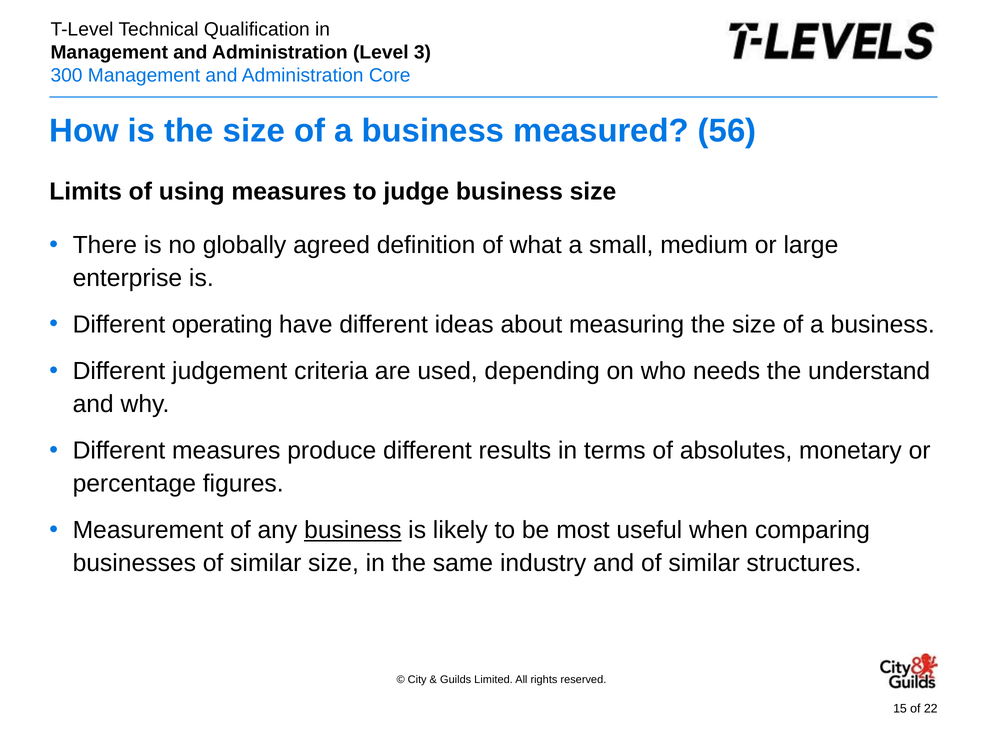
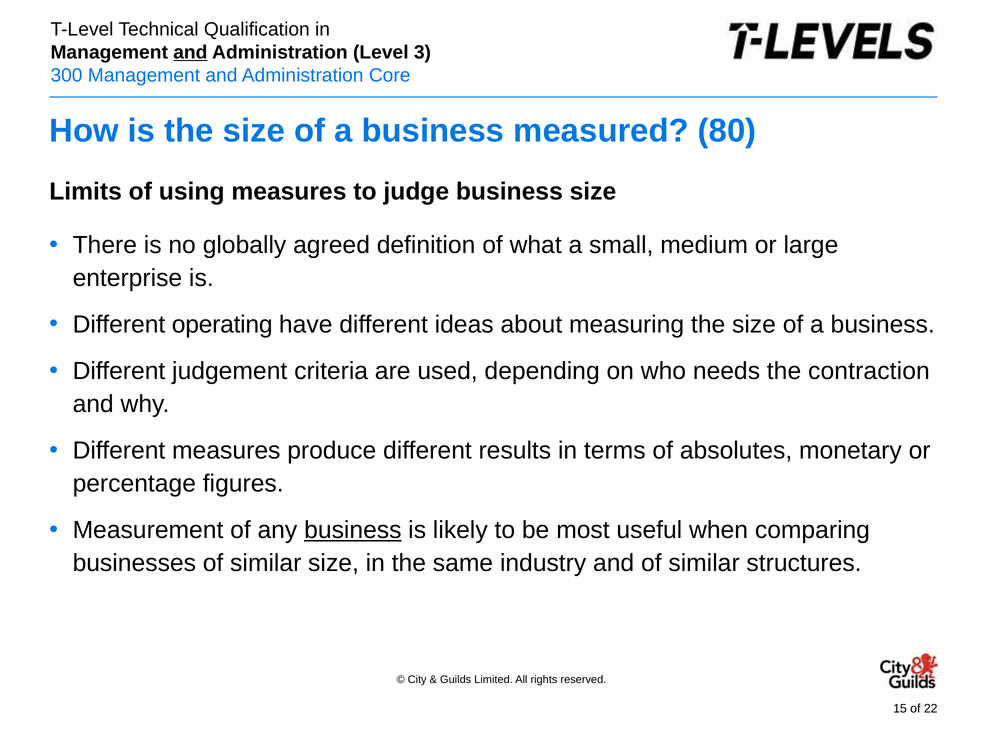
and underline: none -> present (190, 52)
56: 56 -> 80 (727, 131)
understand: understand -> contraction (869, 371)
